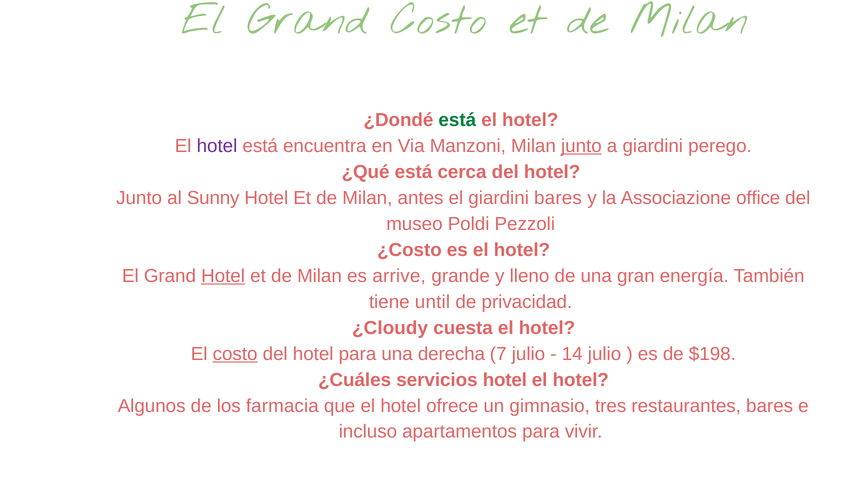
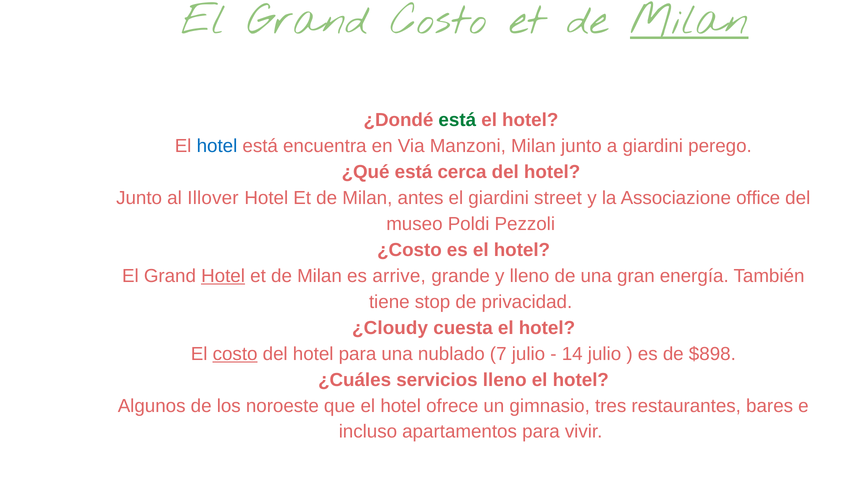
Milan underline: none -> present (689, 20)
hotel colour: purple -> blue (217, 146)
junto underline: present -> none (581, 146)
Sunny: Sunny -> Illover (213, 198)
giardini bares: bares -> street (558, 198)
until: until -> stop (433, 302)
derecha: derecha -> nublado (451, 353)
$198: $198 -> $898 (712, 353)
servicios hotel: hotel -> lleno (505, 379)
farmacia: farmacia -> noroeste (282, 405)
